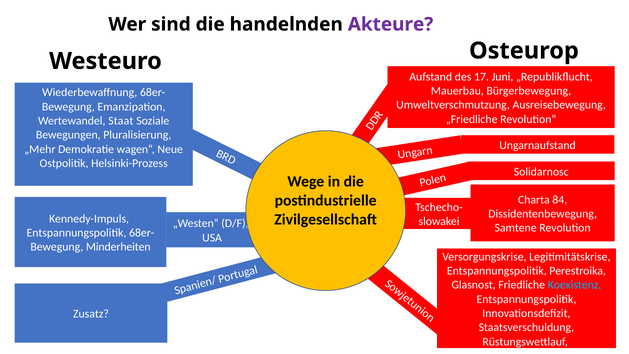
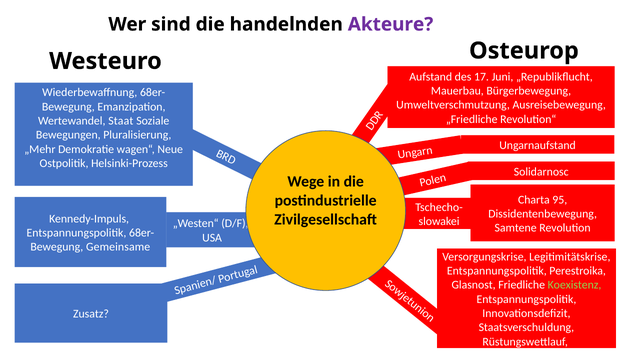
84: 84 -> 95 (560, 200)
Minderheiten: Minderheiten -> Gemeinsame (118, 247)
Koexistenz colour: light blue -> light green (575, 285)
